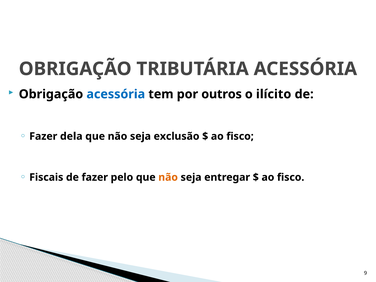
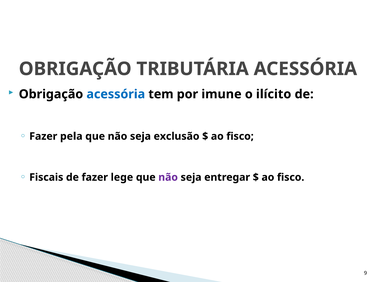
outros: outros -> imune (221, 94)
dela: dela -> pela (71, 136)
pelo: pelo -> lege (122, 177)
não colour: orange -> purple (168, 177)
